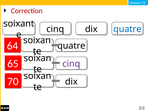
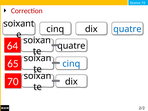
cinq colour: purple -> blue (71, 64)
